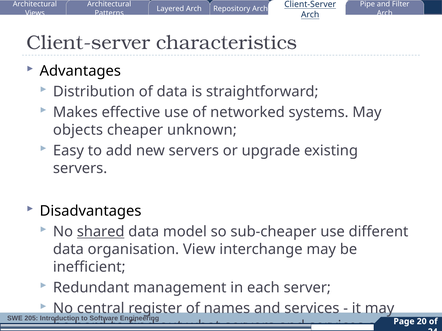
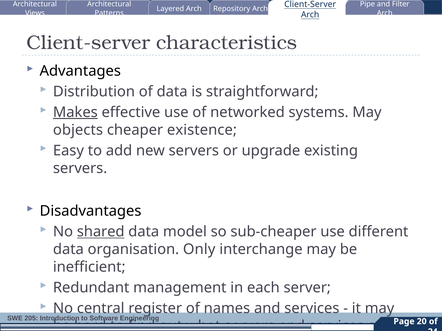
Makes underline: none -> present (75, 112)
unknown: unknown -> existence (202, 130)
View: View -> Only (199, 250)
